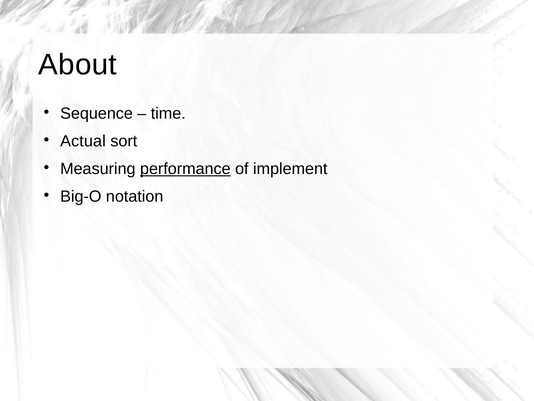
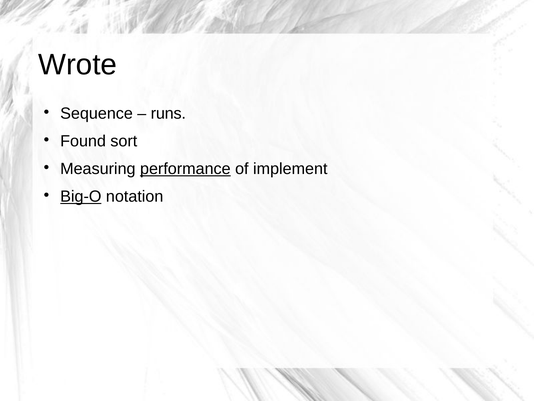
About: About -> Wrote (78, 64)
time: time -> runs (168, 113)
Actual: Actual -> Found (83, 141)
Big-O underline: none -> present (81, 196)
